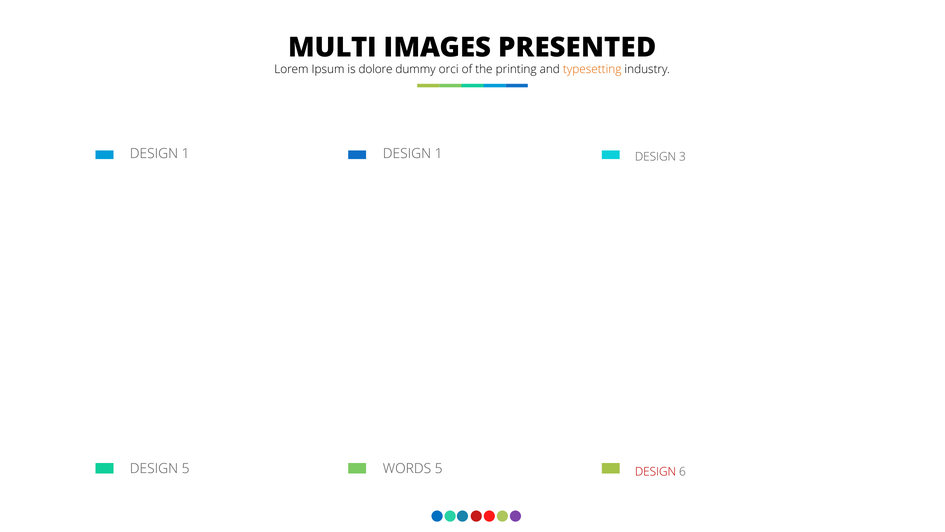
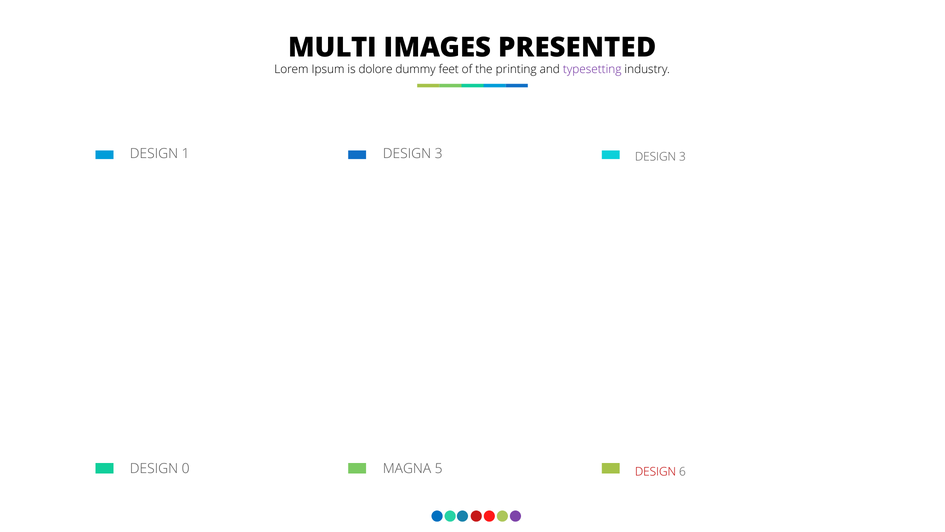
orci: orci -> feet (449, 69)
typesetting colour: orange -> purple (592, 69)
1: 1 -> 3 (439, 153)
DESIGN 5: 5 -> 0 (186, 468)
WORDS: WORDS -> MAGNA (407, 468)
